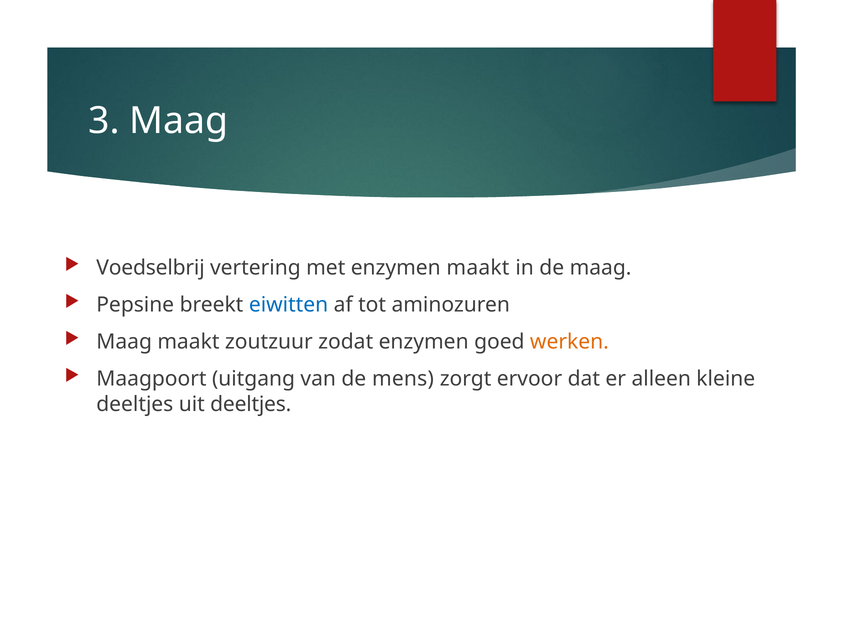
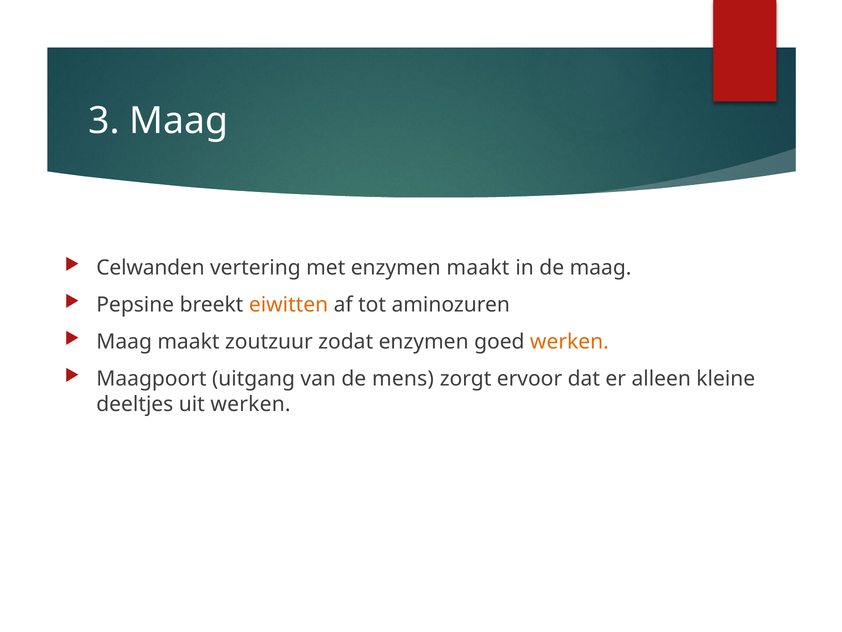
Voedselbrij: Voedselbrij -> Celwanden (151, 268)
eiwitten colour: blue -> orange (289, 305)
uit deeltjes: deeltjes -> werken (251, 404)
